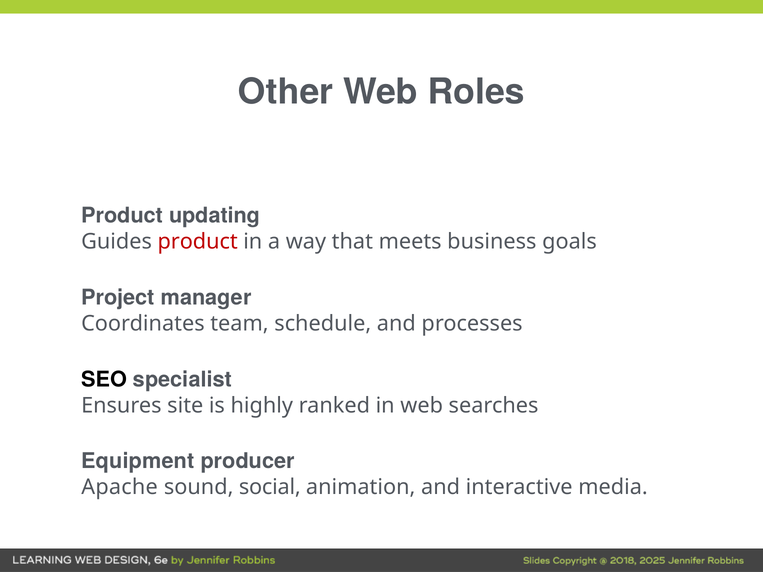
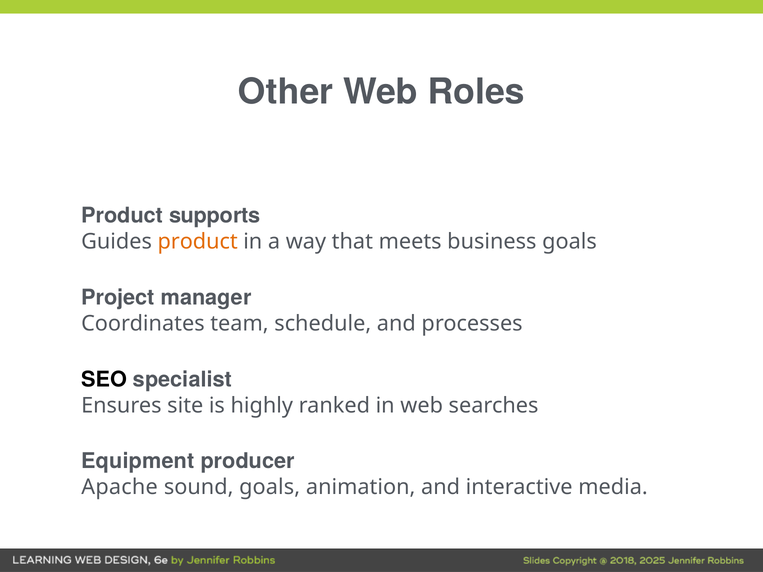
updating: updating -> supports (215, 216)
product colour: red -> orange (198, 242)
sound social: social -> goals (270, 487)
